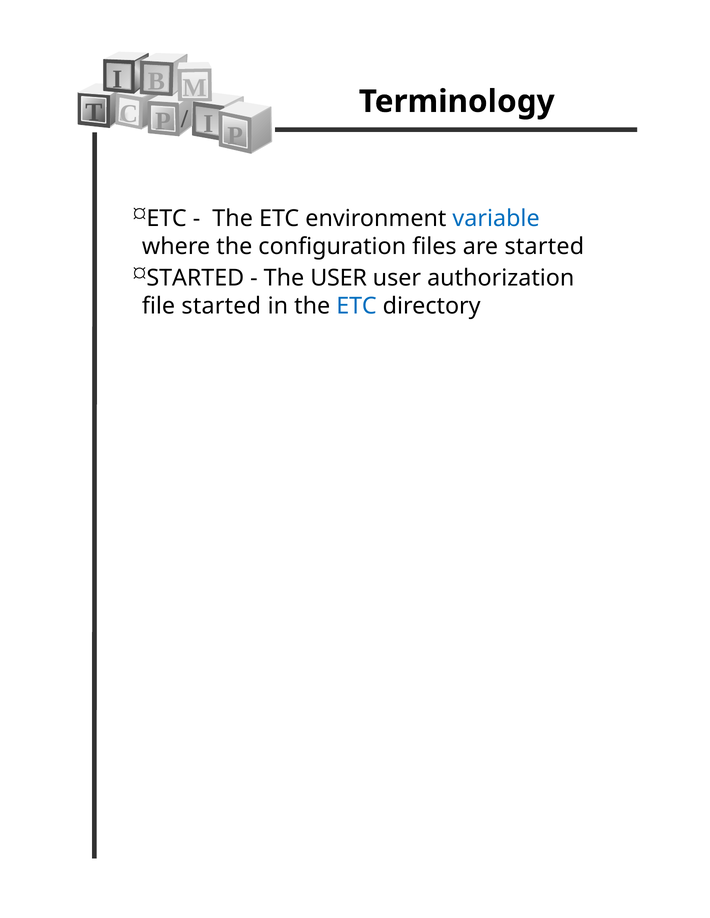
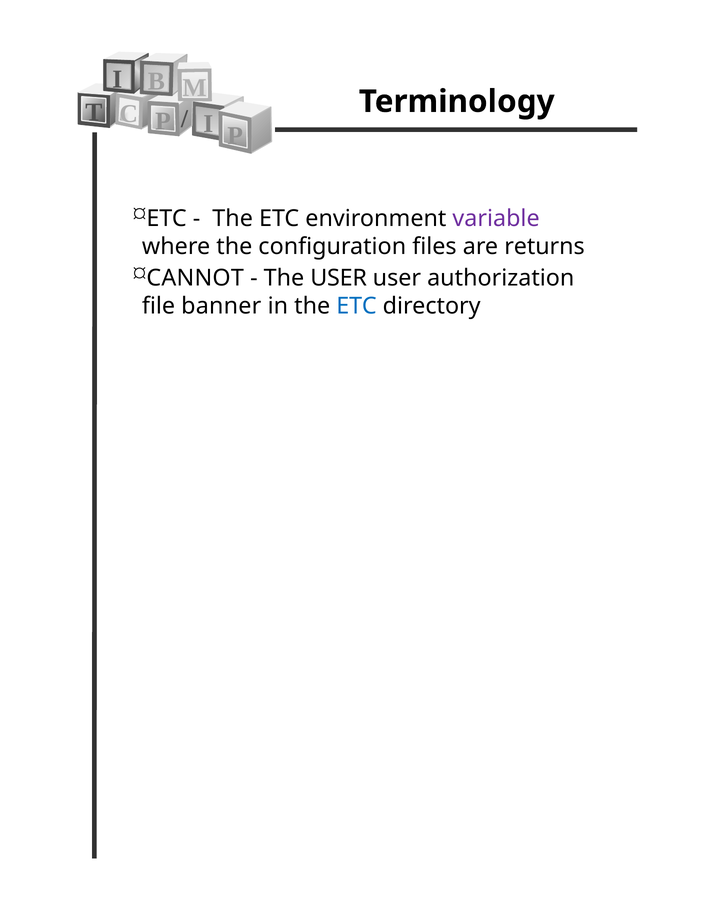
variable colour: blue -> purple (496, 218)
are started: started -> returns (544, 246)
STARTED: STARTED -> CANNOT (195, 278)
file started: started -> banner (221, 306)
